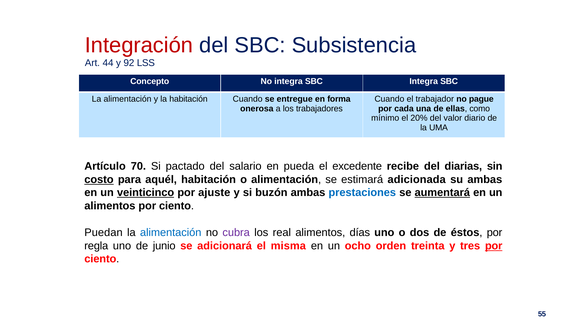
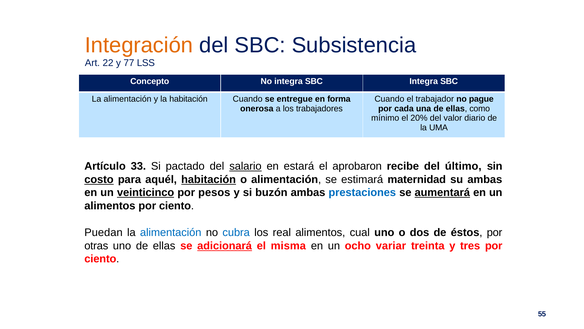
Integración colour: red -> orange (139, 45)
44: 44 -> 22 (108, 63)
92: 92 -> 77 (129, 63)
70: 70 -> 33 (138, 166)
salario underline: none -> present (245, 166)
pueda: pueda -> estará (299, 166)
excedente: excedente -> aprobaron (357, 166)
diarias: diarias -> último (463, 166)
habitación underline: none -> present (209, 179)
adicionada: adicionada -> maternidad (417, 179)
ajuste: ajuste -> pesos (214, 192)
cubra colour: purple -> blue (236, 232)
días: días -> cual (360, 232)
regla: regla -> otras (96, 245)
uno de junio: junio -> ellas (164, 245)
adicionará underline: none -> present (225, 245)
orden: orden -> variar (391, 245)
por underline: present -> none (494, 245)
